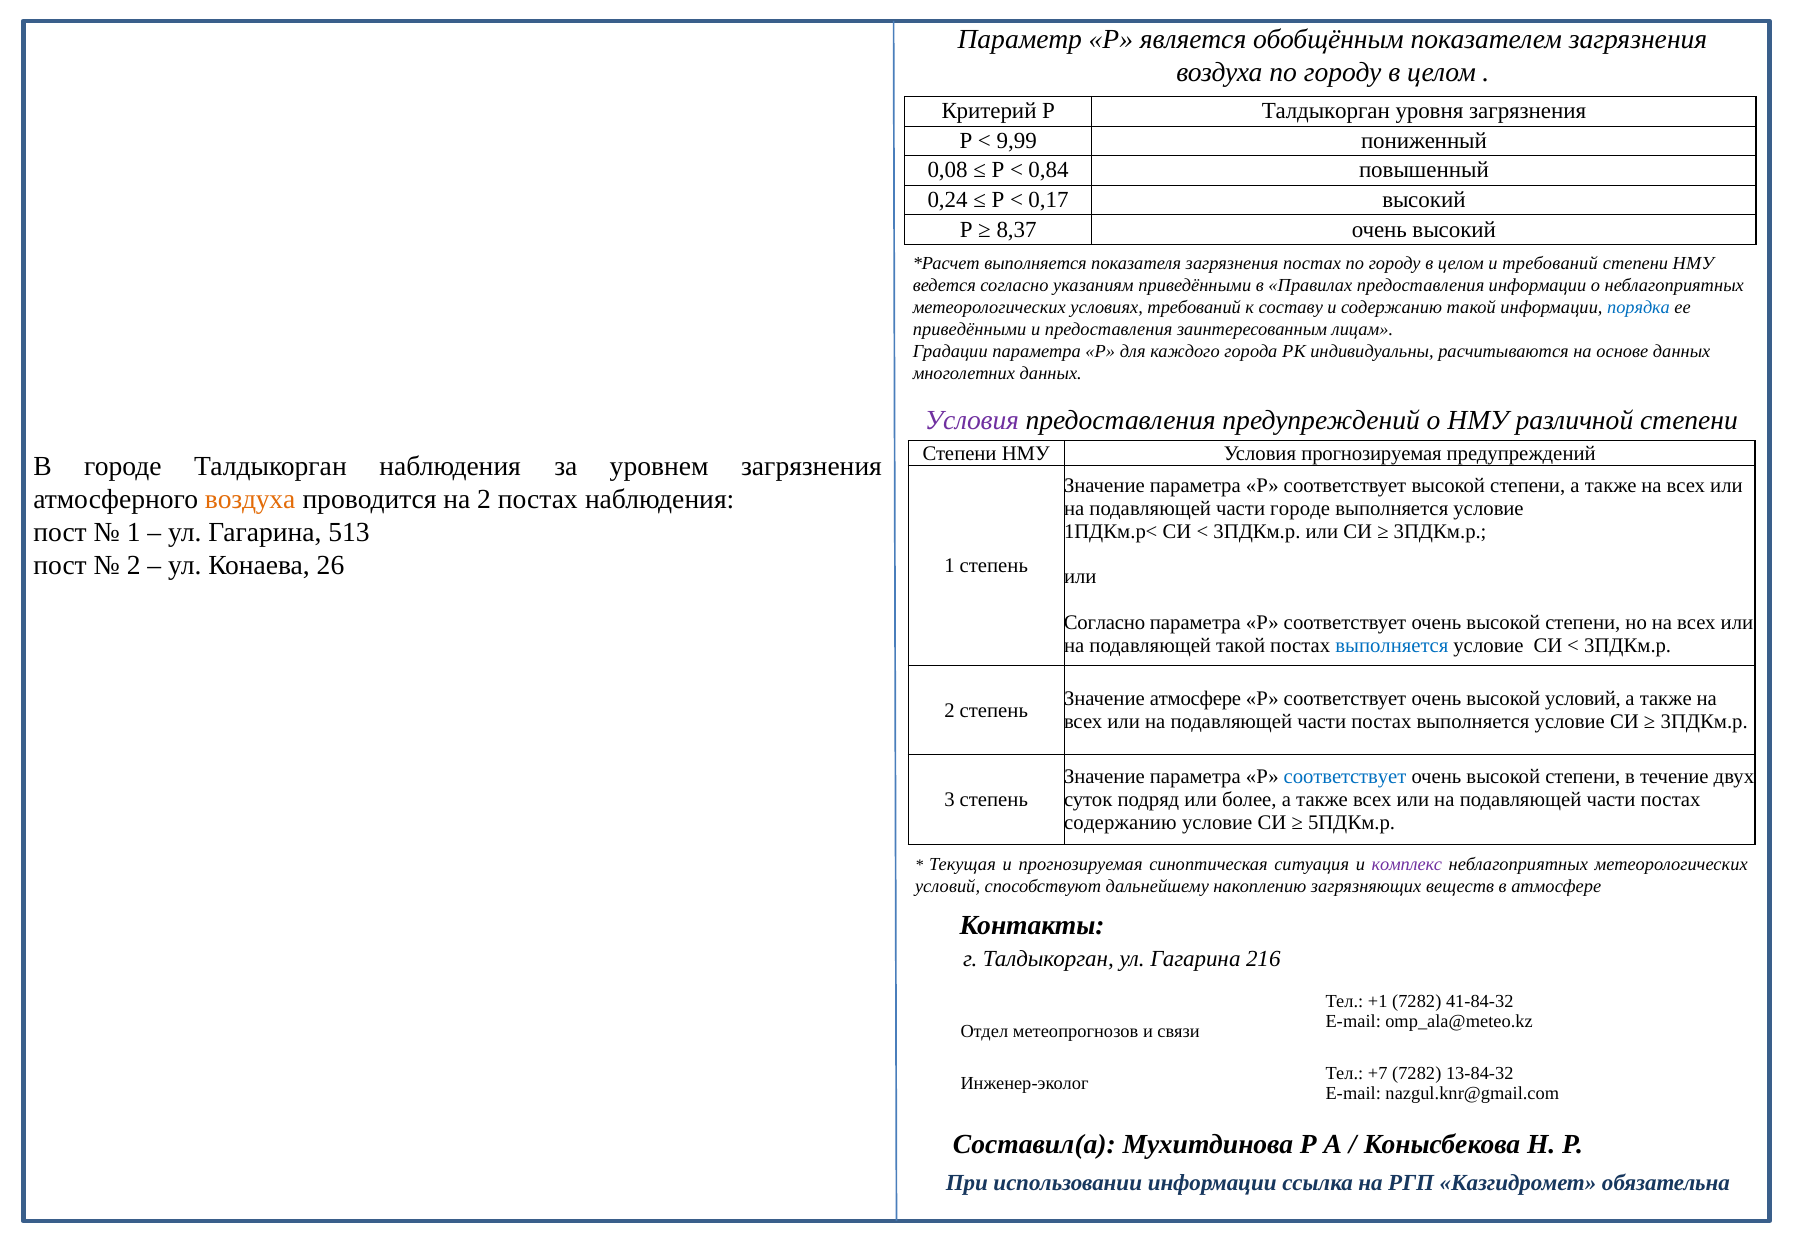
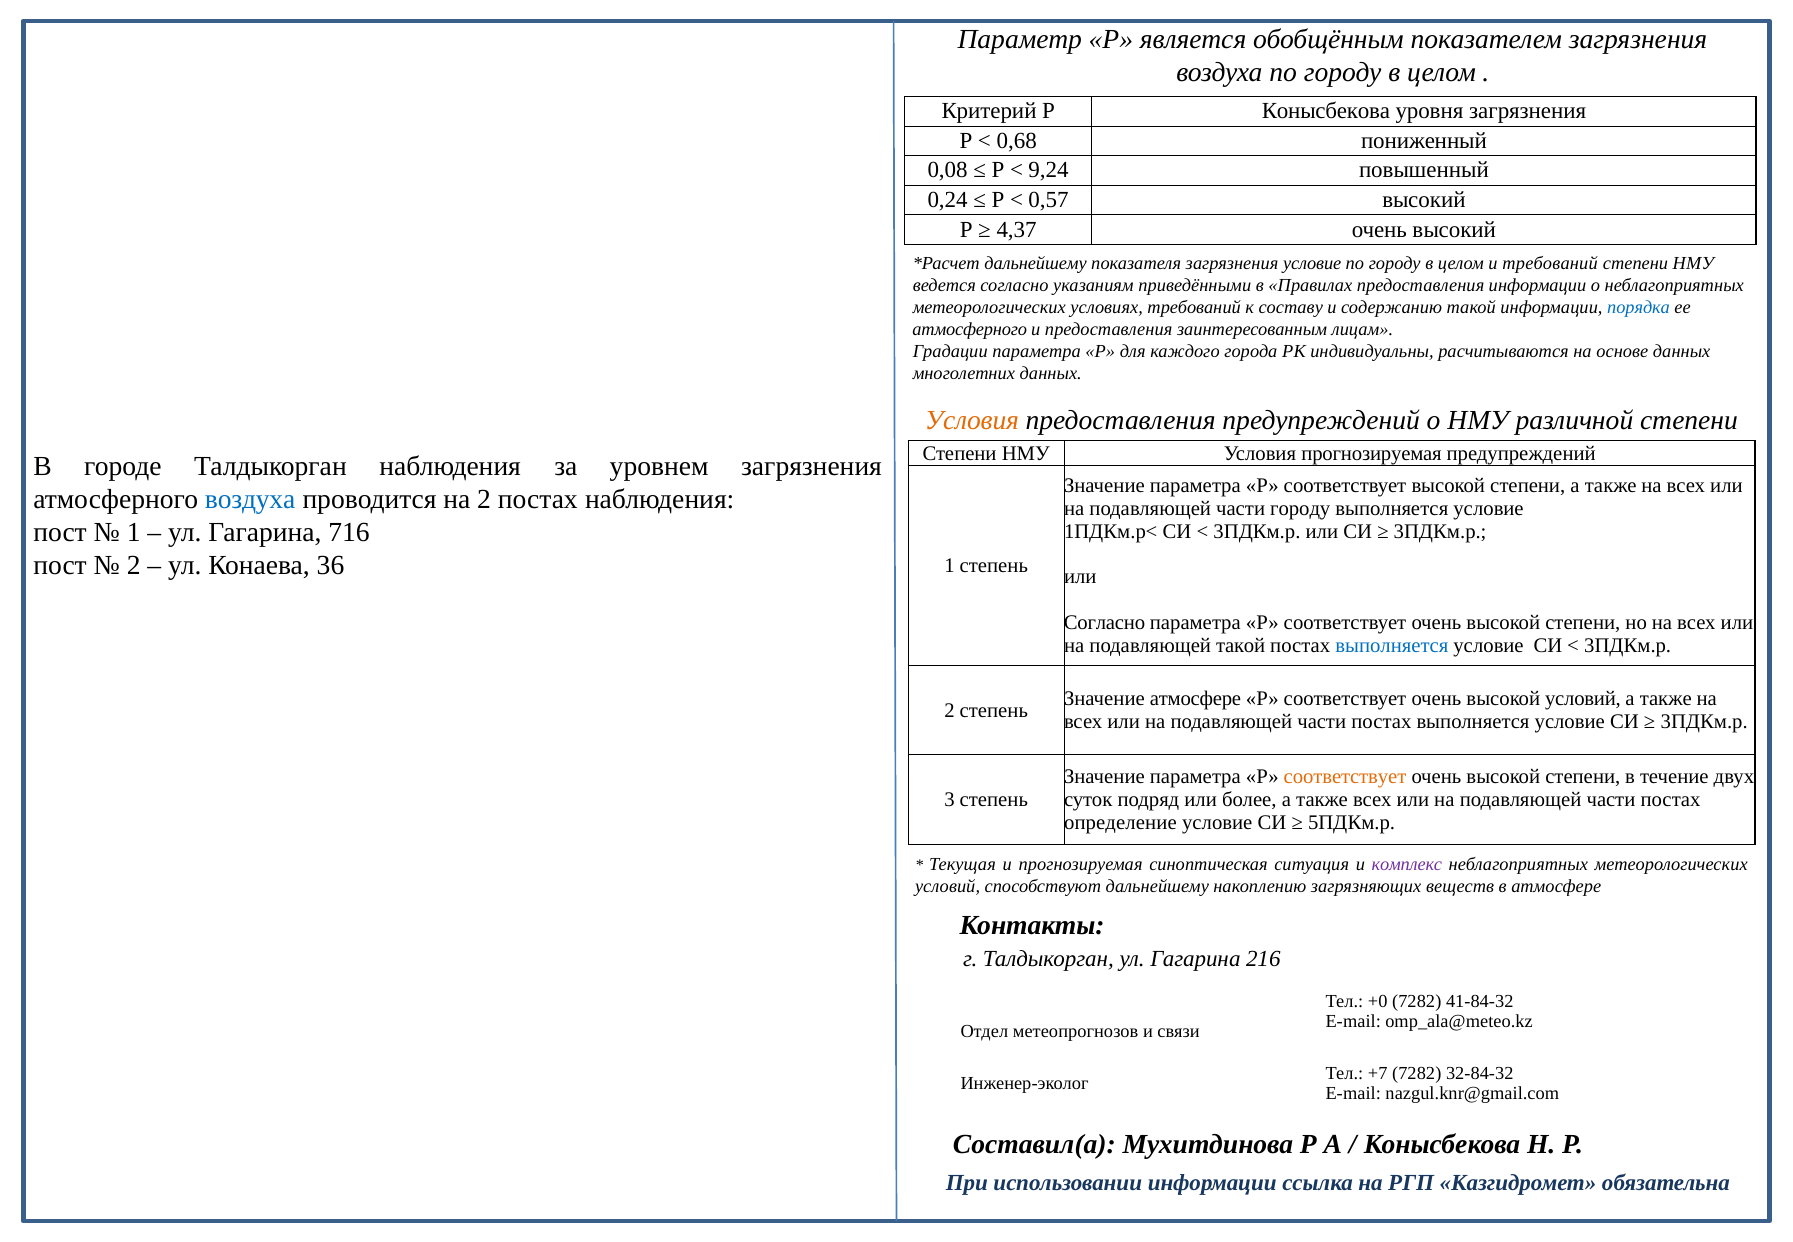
Р Талдыкорган: Талдыкорган -> Конысбекова (1326, 111)
9,99: 9,99 -> 0,68 (1017, 141)
0,84: 0,84 -> 9,24 (1049, 170)
0,17: 0,17 -> 0,57 (1049, 200)
8,37: 8,37 -> 4,37 (1017, 229)
выполняется: выполняется -> дальнейшему (1036, 263)
загрязнения постах: постах -> условие (1312, 263)
приведёнными: приведёнными -> атмосферного (970, 329)
Условия colour: purple -> orange (972, 420)
воздуха colour: orange -> blue (250, 499)
части городе: городе -> городу (1300, 508)
513: 513 -> 716 (349, 532)
26: 26 -> 36 (331, 565)
соответствует colour: blue -> orange (1345, 777)
содержанию: содержанию -> определение (1120, 822)
+1: +1 -> +0 (1378, 1001)
13-84-32: 13-84-32 -> 32-84-32 (1480, 1072)
